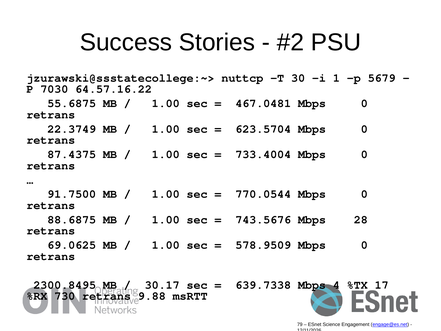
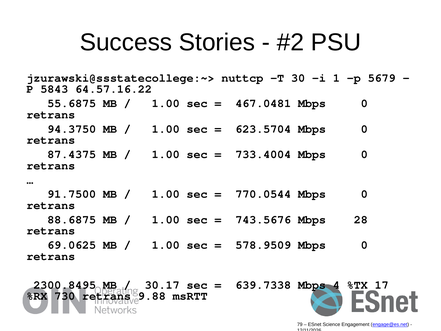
7030: 7030 -> 5843 (54, 89)
22.3749: 22.3749 -> 94.3750 (72, 129)
